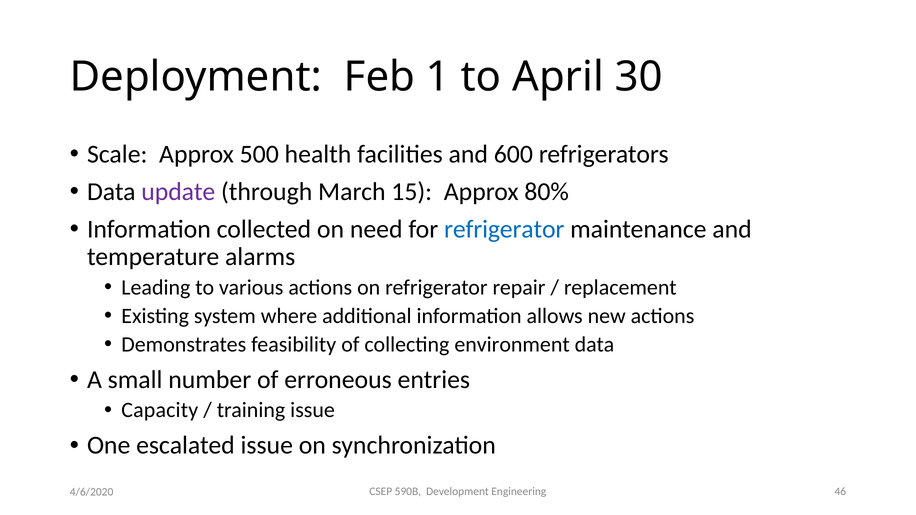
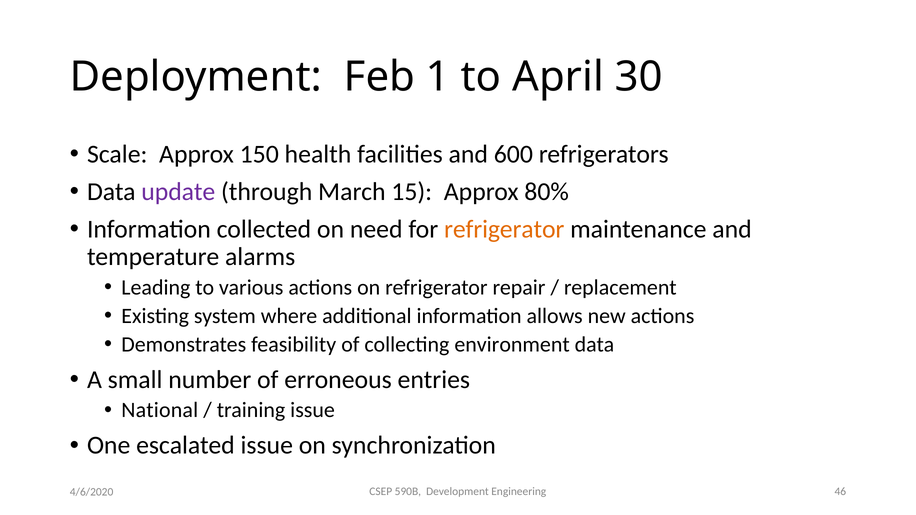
500: 500 -> 150 (259, 154)
refrigerator colour: blue -> orange (504, 229)
Capacity: Capacity -> National (160, 410)
